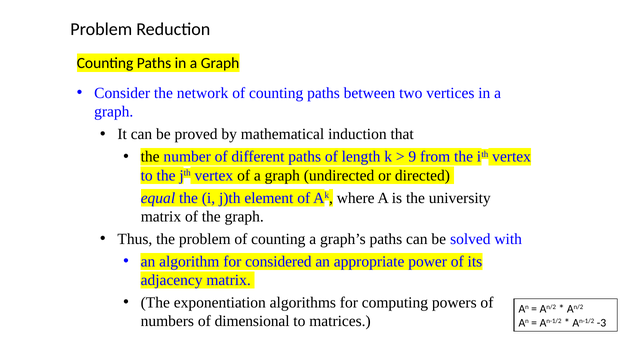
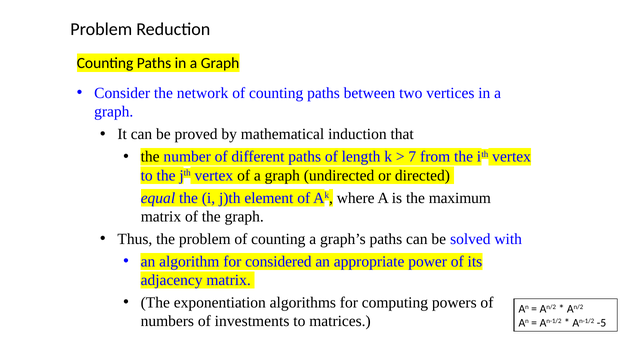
9: 9 -> 7 (412, 157)
university: university -> maximum (460, 198)
dimensional: dimensional -> investments (252, 321)
-3: -3 -> -5 (602, 323)
